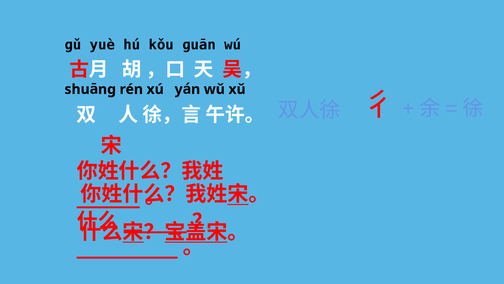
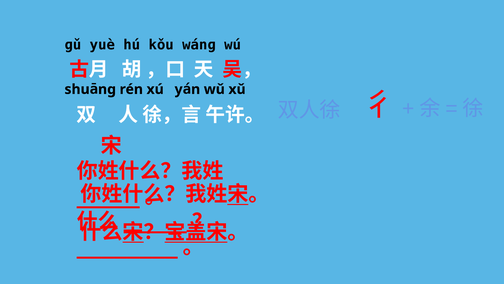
ɡuān: ɡuān -> wánɡ (199, 45)
